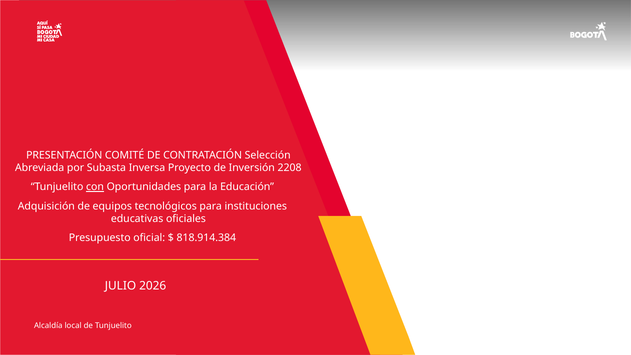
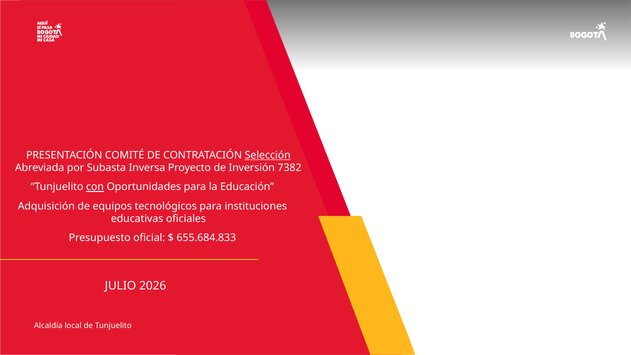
Selección underline: none -> present (268, 155)
2208: 2208 -> 7382 (290, 168)
818.914.384: 818.914.384 -> 655.684.833 (206, 238)
